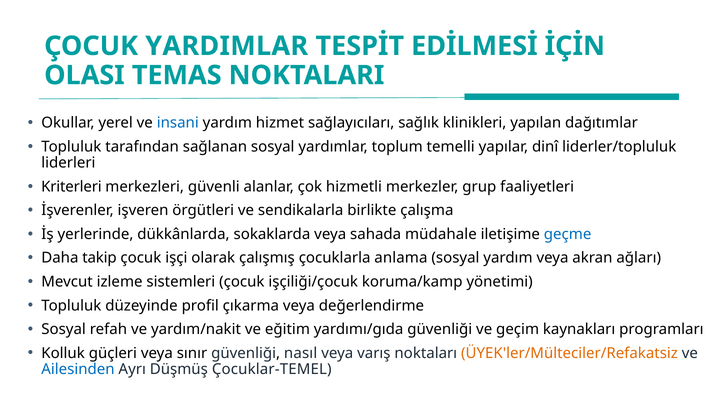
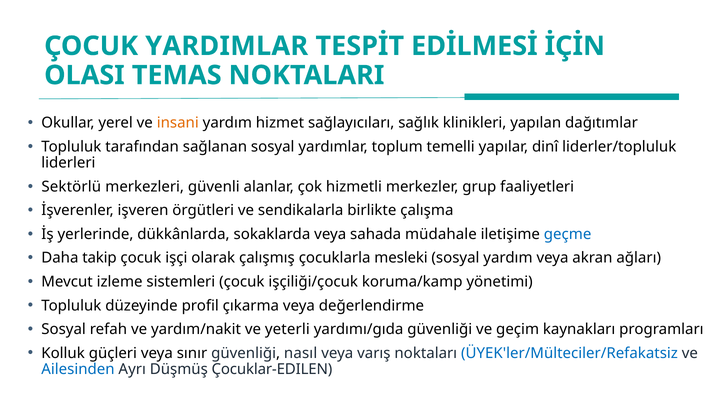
insani colour: blue -> orange (178, 123)
Kriterleri: Kriterleri -> Sektörlü (71, 187)
anlama: anlama -> mesleki (401, 258)
eğitim: eğitim -> yeterli (287, 329)
ÜYEK'ler/Mülteciler/Refakatsiz colour: orange -> blue (570, 353)
Çocuklar-TEMEL: Çocuklar-TEMEL -> Çocuklar-EDILEN (272, 369)
